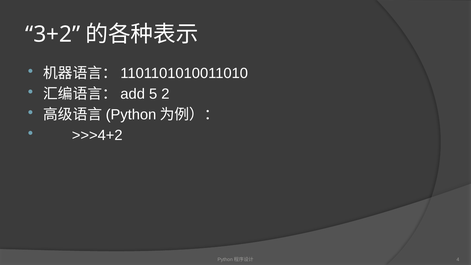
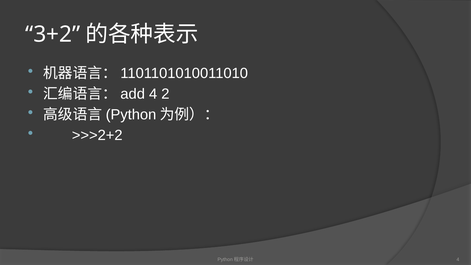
5: 5 -> 4 (153, 94)
>>>4+2: >>>4+2 -> >>>2+2 (97, 135)
